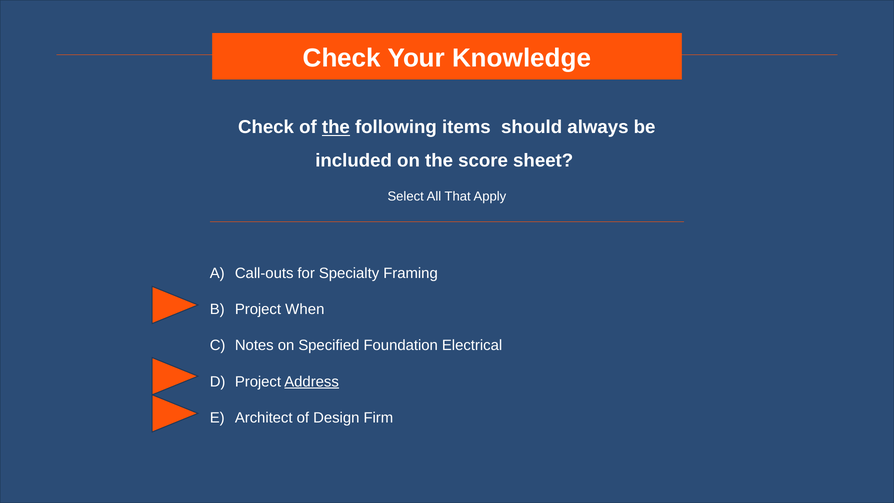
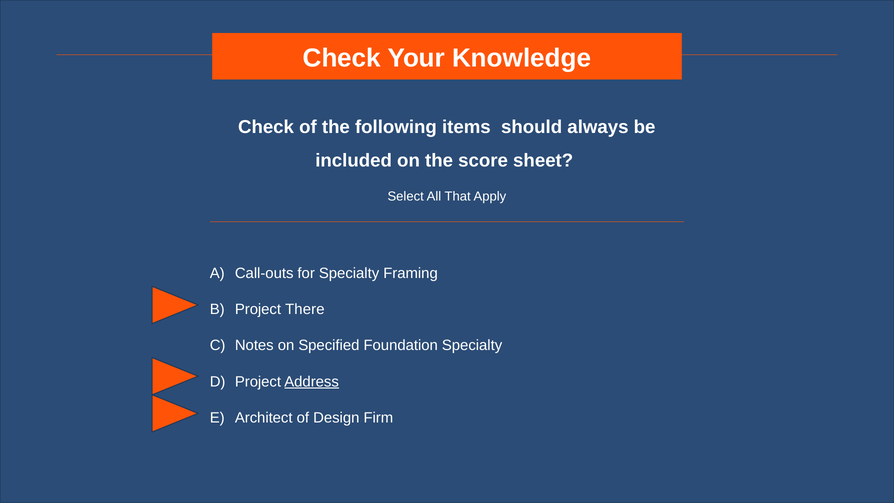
the underline: present -> none (336, 127)
When: When -> There (305, 309)
Foundation Electrical: Electrical -> Specialty (472, 345)
